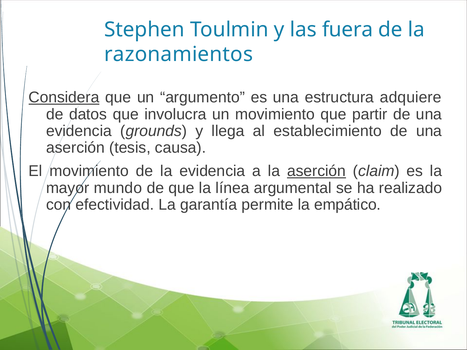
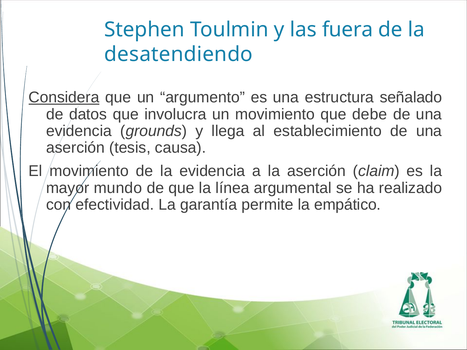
razonamientos: razonamientos -> desatendiendo (179, 55)
adquiere: adquiere -> señalado (411, 98)
partir: partir -> debe (370, 114)
aserción underline: present -> none (316, 171)
